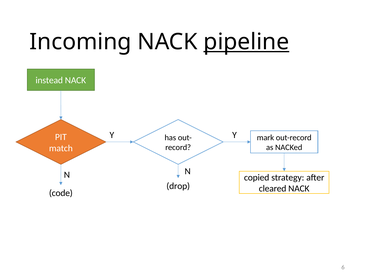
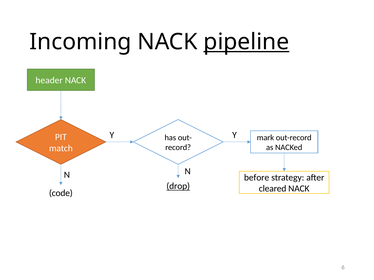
instead: instead -> header (49, 81)
copied: copied -> before (257, 178)
drop underline: none -> present (178, 186)
